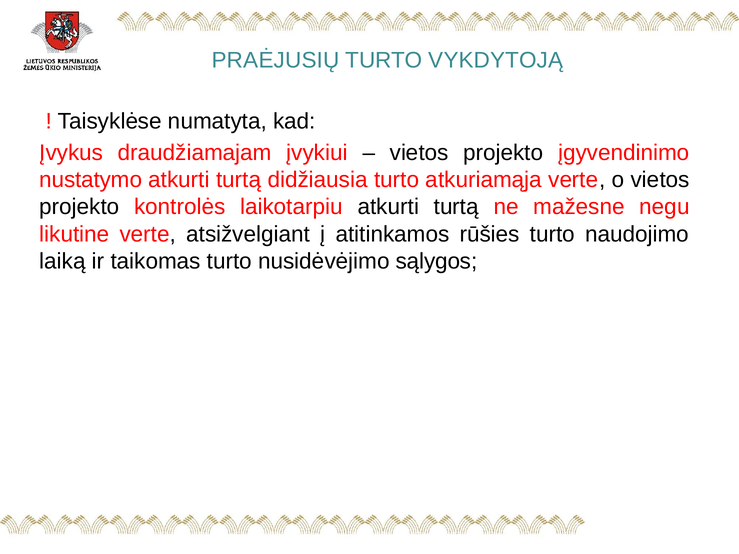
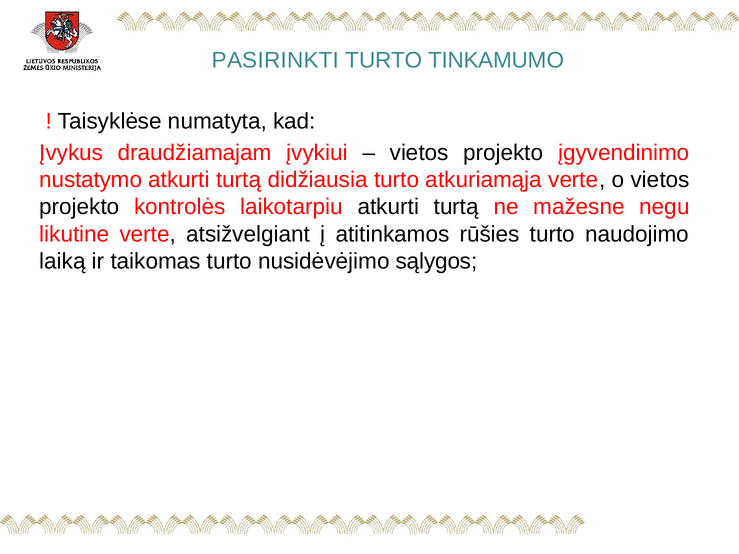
PRAĖJUSIŲ: PRAĖJUSIŲ -> PASIRINKTI (276, 60)
VYKDYTOJĄ: VYKDYTOJĄ -> TINKAMUMO (496, 60)
